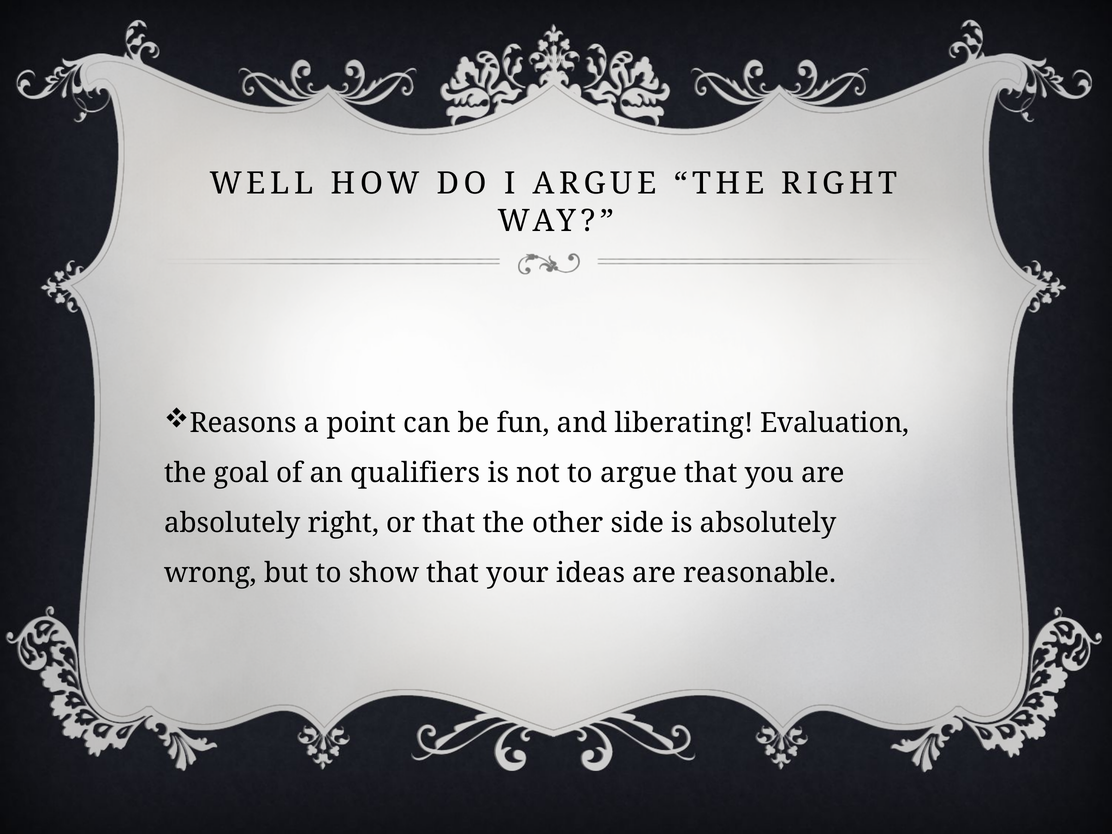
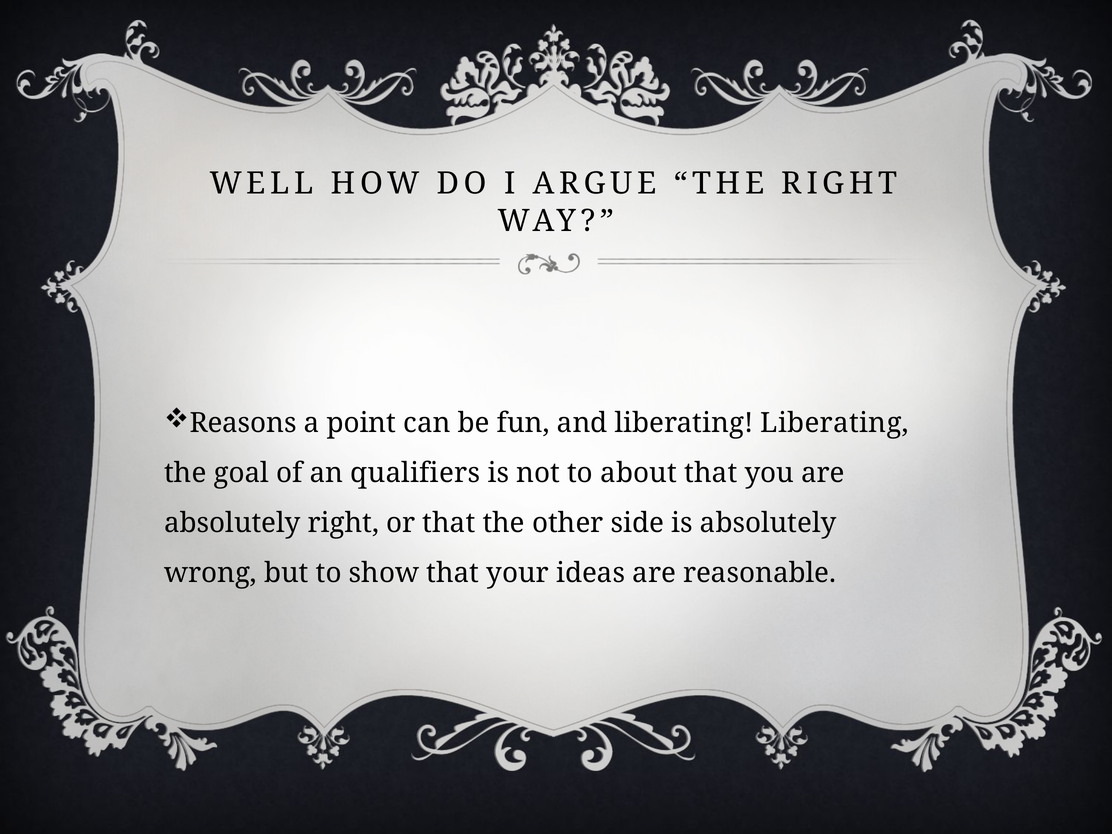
liberating Evaluation: Evaluation -> Liberating (835, 423)
to argue: argue -> about (639, 473)
